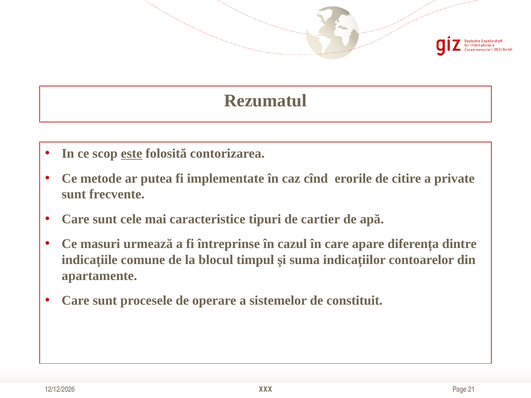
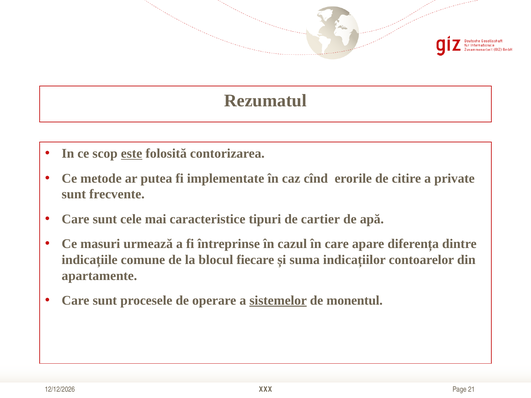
timpul: timpul -> fiecare (255, 260)
sistemelor underline: none -> present (278, 301)
constituit: constituit -> monentul (355, 301)
